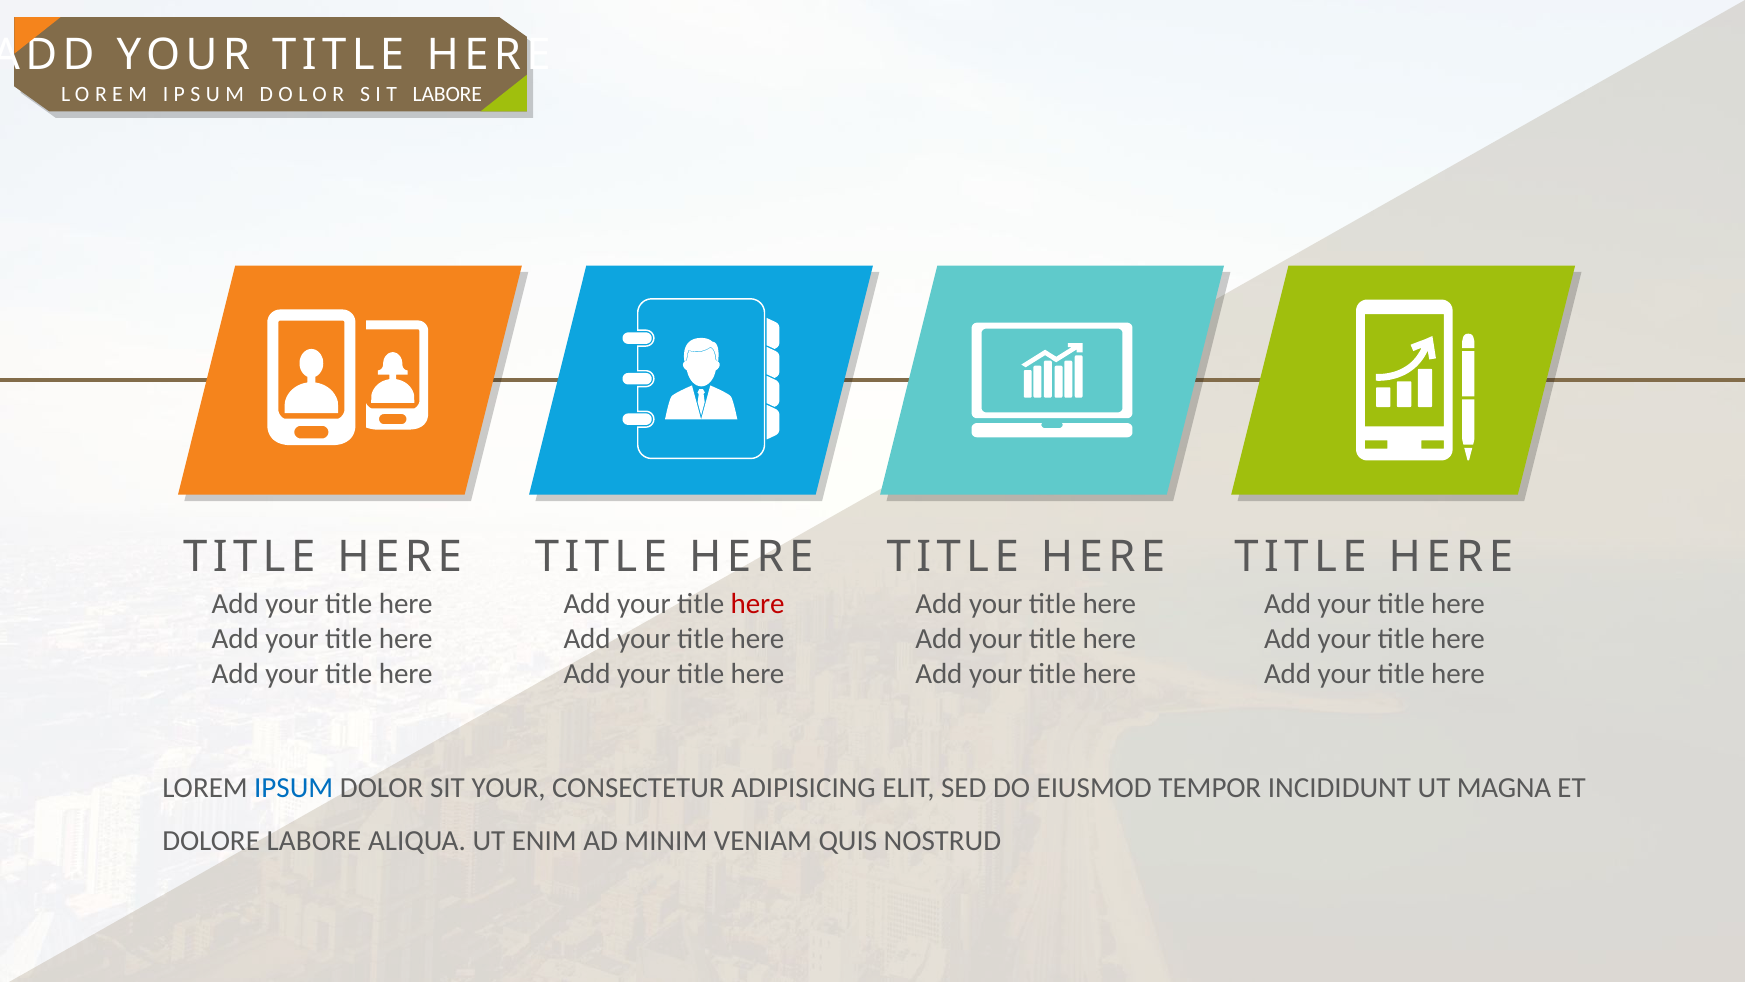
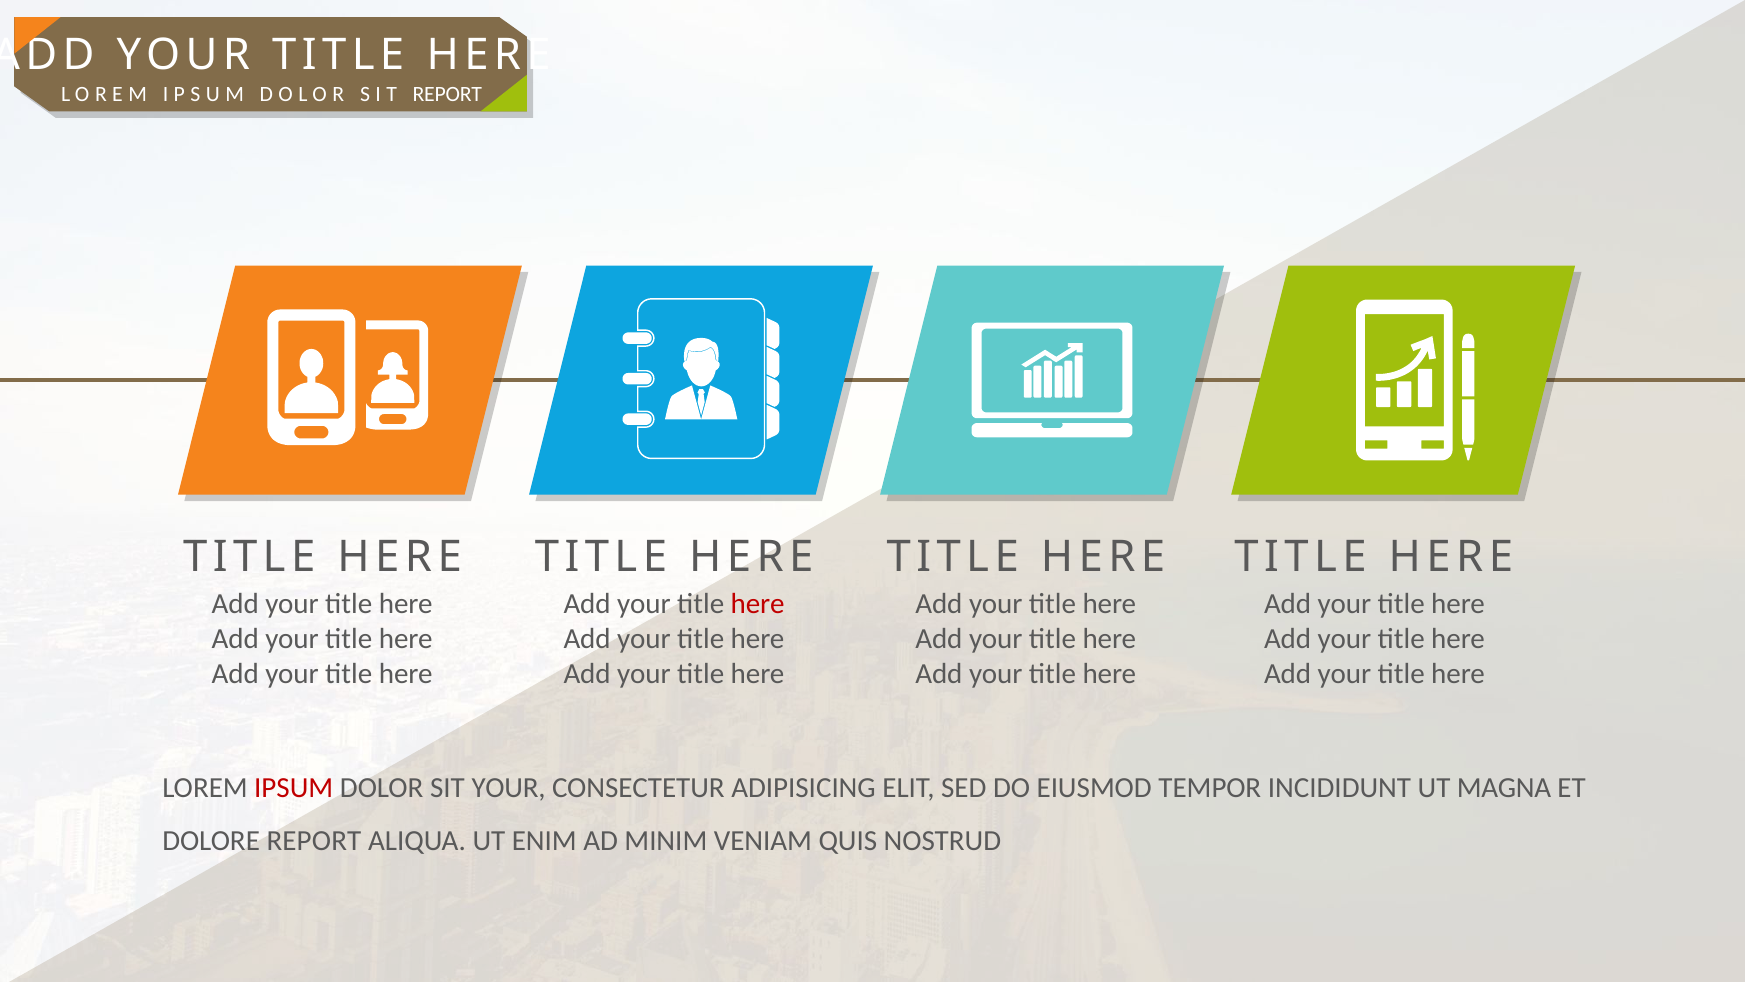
LABORE: LABORE -> REPORT (447, 94)
IPSUM colour: blue -> red (294, 788)
DOLORE LABORE: LABORE -> REPORT (314, 840)
